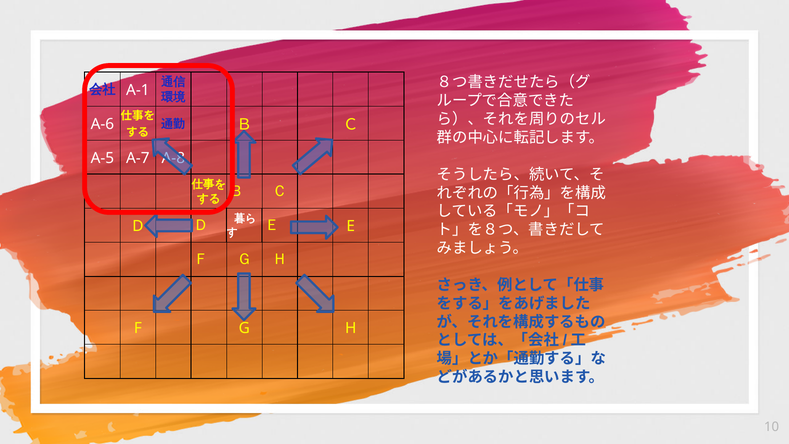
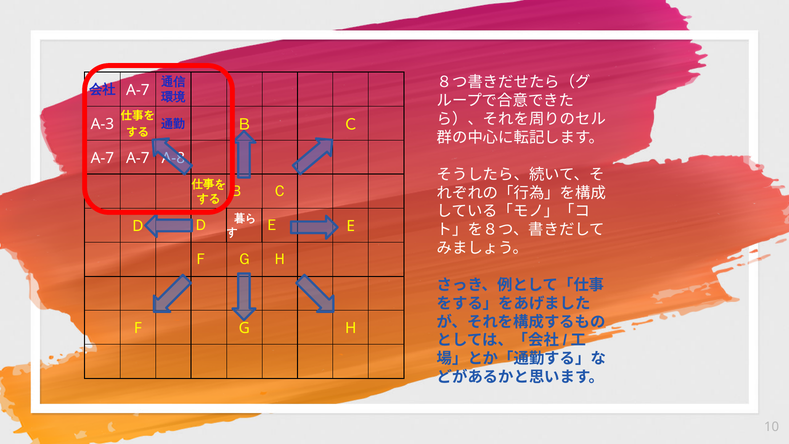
A-1: A-1 -> A-7 (138, 90)
A-6: A-6 -> A-3 (102, 124)
A-5: A-5 -> A-7 (102, 158)
